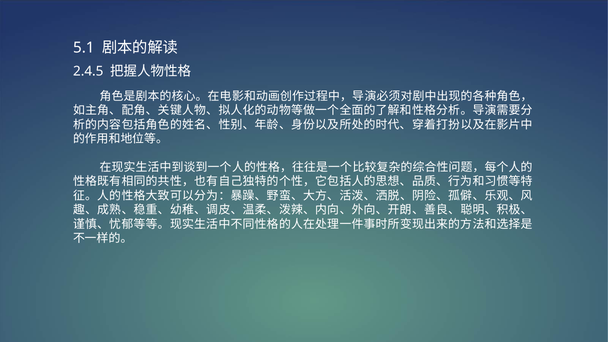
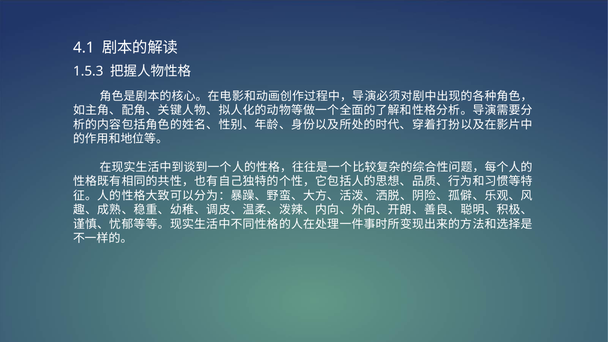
5.1: 5.1 -> 4.1 (84, 48)
2.4.5: 2.4.5 -> 1.5.3 (88, 71)
